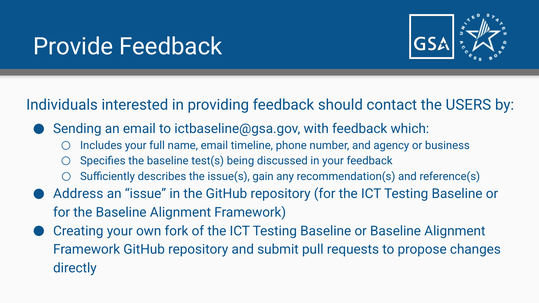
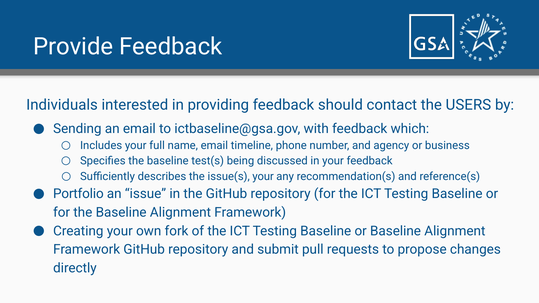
issue(s gain: gain -> your (263, 177)
Address: Address -> Portfolio (78, 194)
